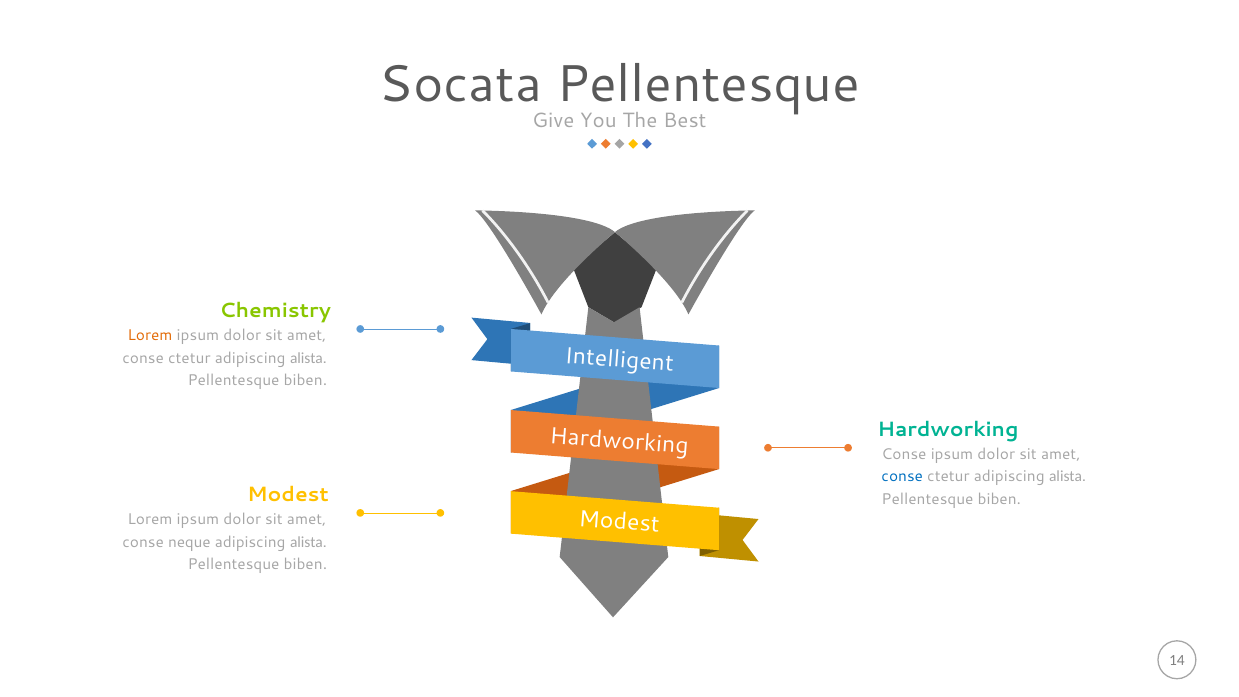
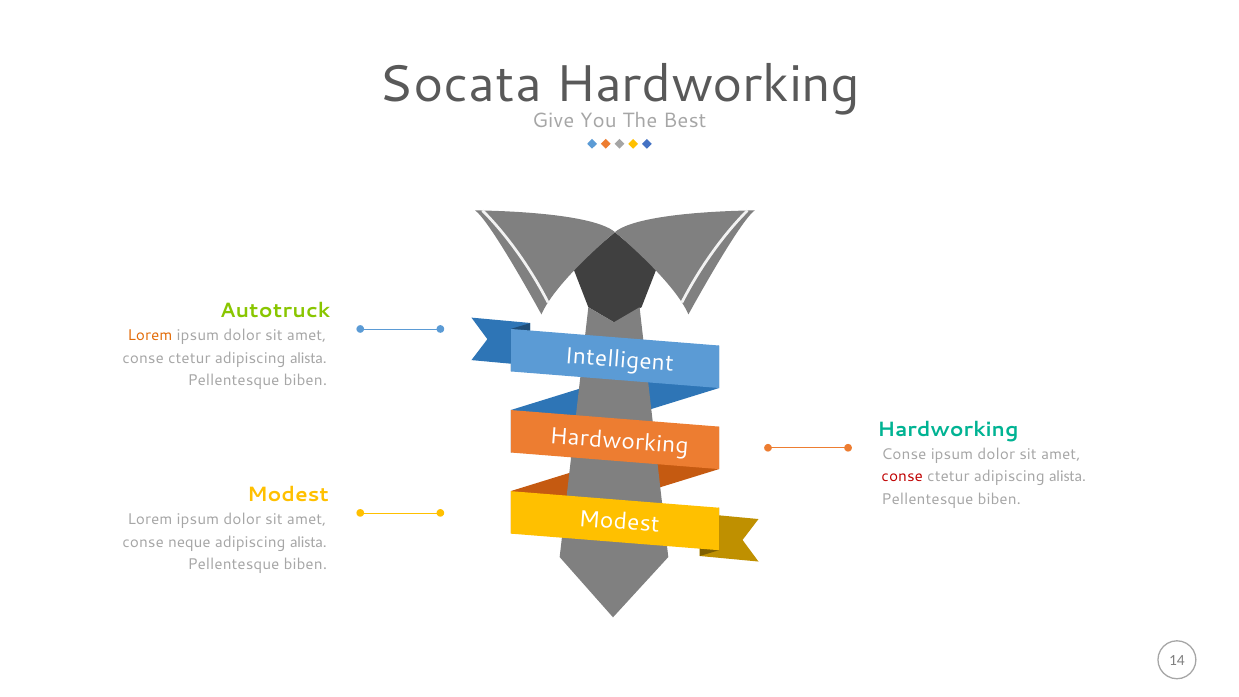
Socata Pellentesque: Pellentesque -> Hardworking (708, 84)
Chemistry: Chemistry -> Autotruck (275, 311)
conse colour: blue -> red (902, 477)
